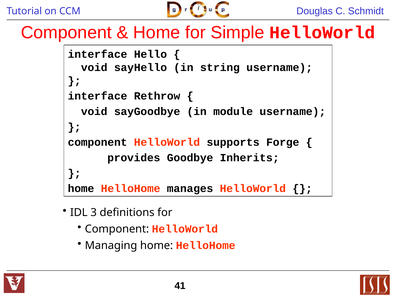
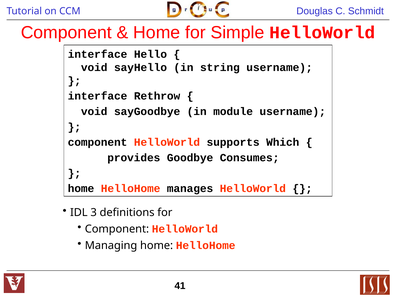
Forge: Forge -> Which (283, 142)
Inherits: Inherits -> Consumes (250, 158)
